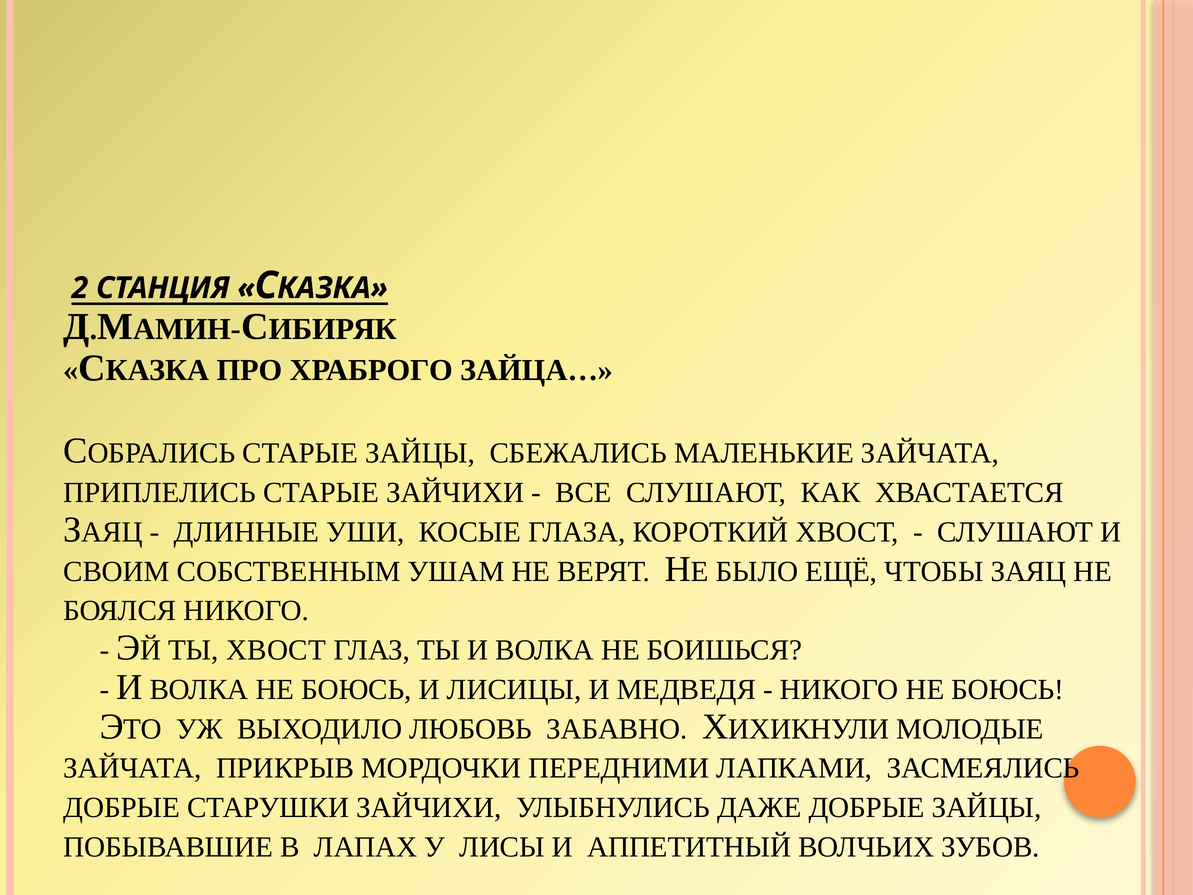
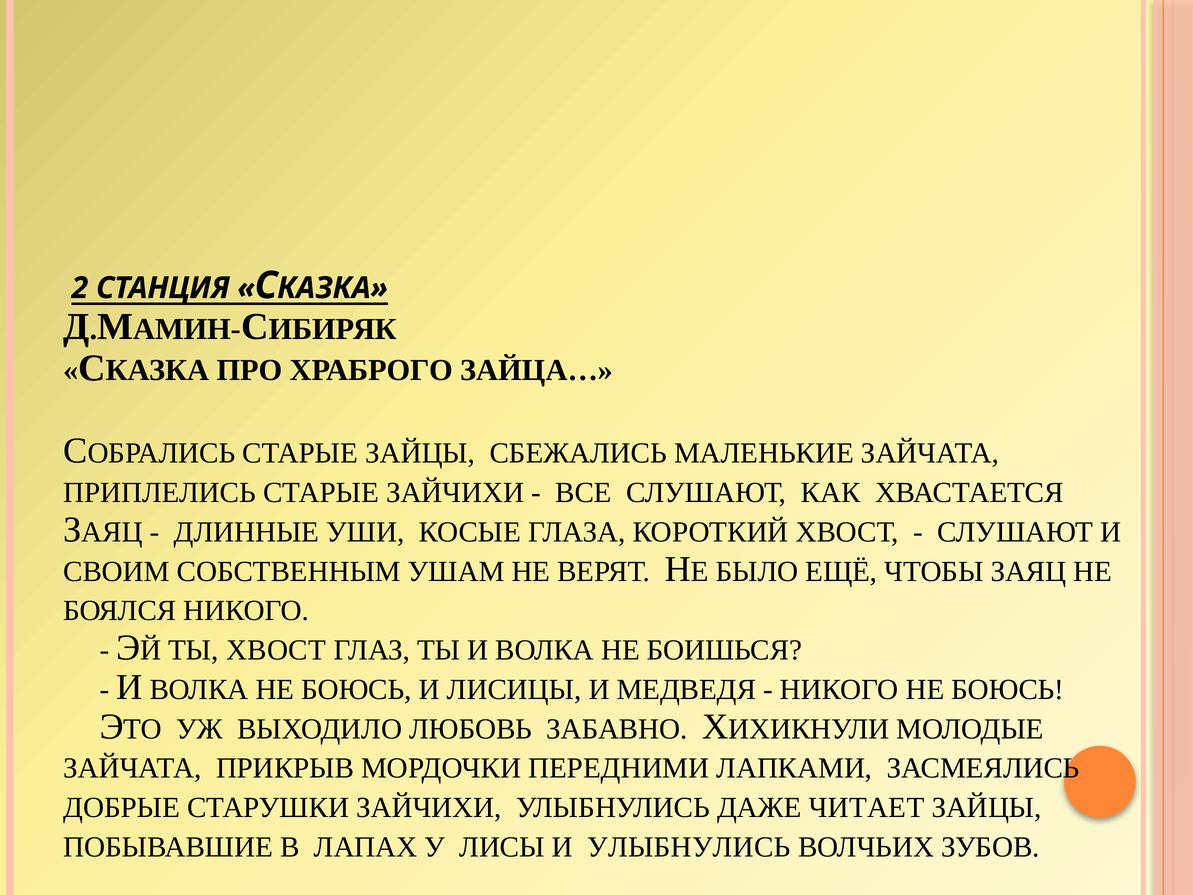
ДАЖЕ ДОБРЫЕ: ДОБРЫЕ -> ЧИТАЕТ (867, 807)
И АППЕТИТНЫЙ: АППЕТИТНЫЙ -> УЛЫБНУЛИСЬ (689, 847)
